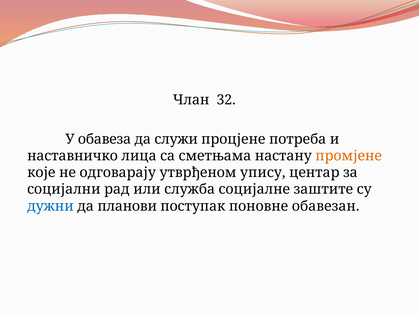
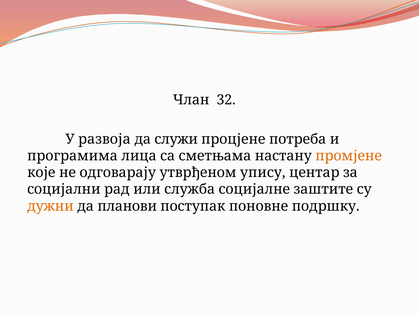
обавеза: обавеза -> развоја (104, 139)
наставничко: наставничко -> програмима (72, 156)
дужни colour: blue -> orange (50, 206)
обавезан: обавезан -> подршку (326, 206)
